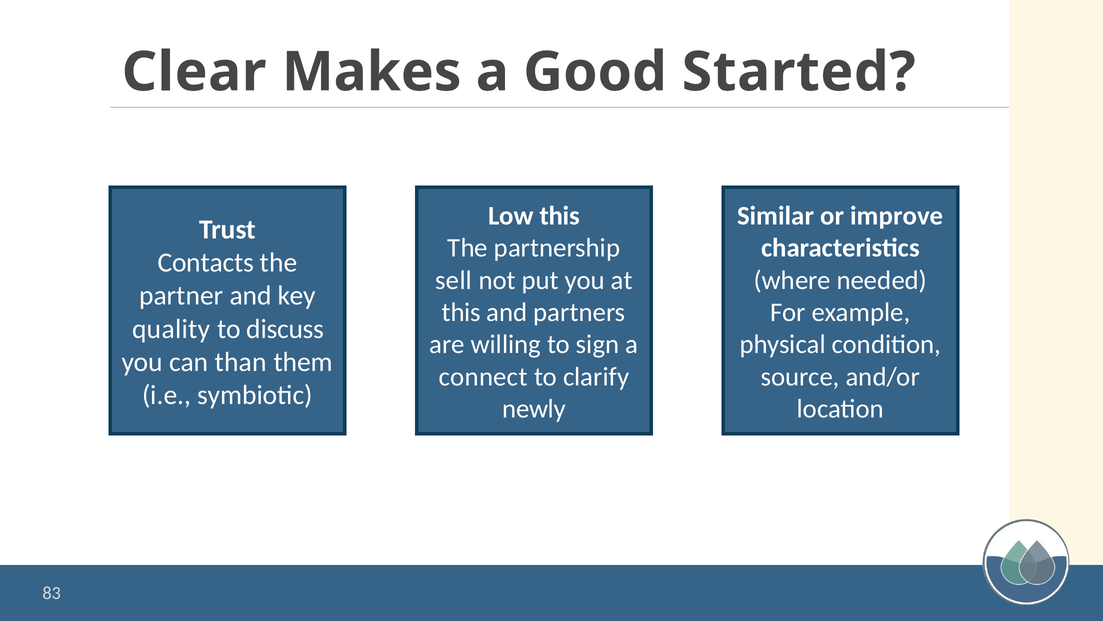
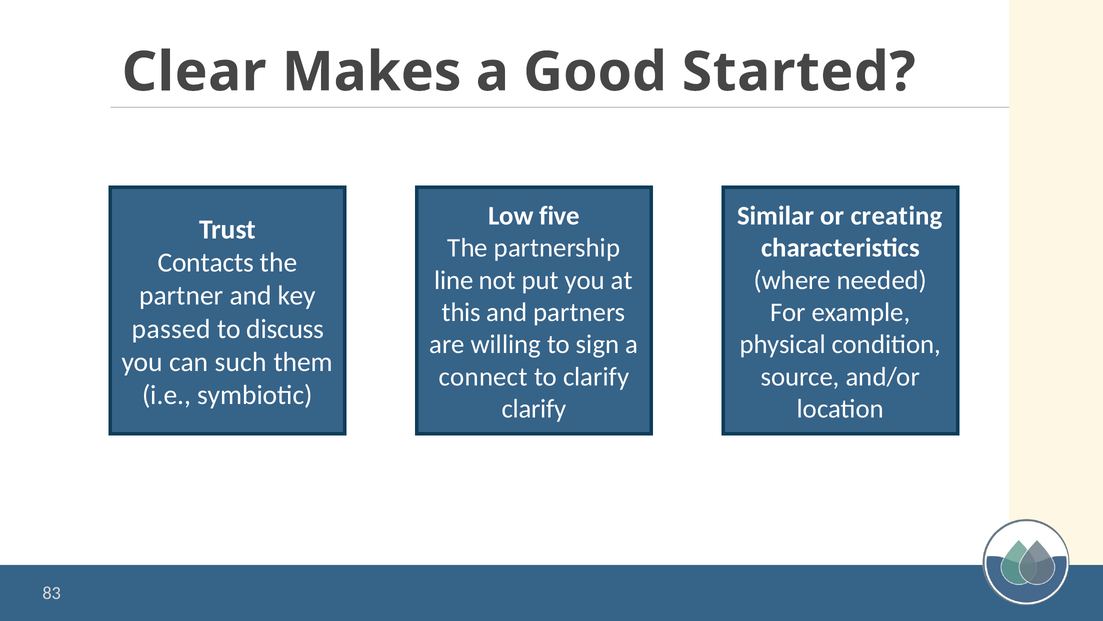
Low this: this -> five (560, 216)
improve: improve -> creating (897, 216)
sell: sell -> line (454, 280)
quality: quality -> passed (171, 329)
than: than -> such (241, 362)
newly: newly -> clarify (534, 408)
